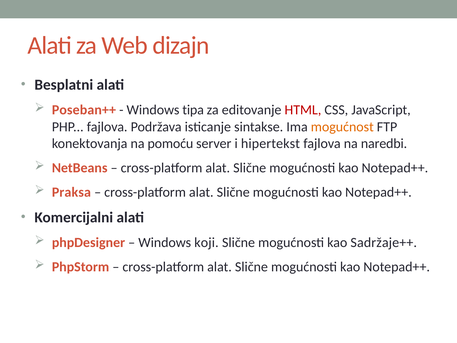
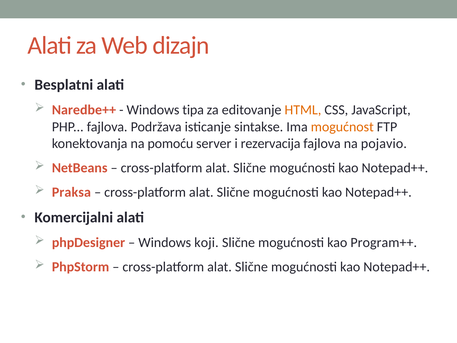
Poseban++: Poseban++ -> Naredbe++ (84, 110)
HTML colour: red -> orange (303, 110)
hipertekst: hipertekst -> rezervacija (271, 143)
naredbi: naredbi -> pojavio (384, 143)
Sadržaje++: Sadržaje++ -> Program++ (384, 242)
